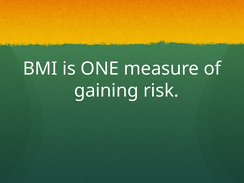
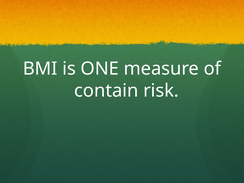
gaining: gaining -> contain (106, 91)
